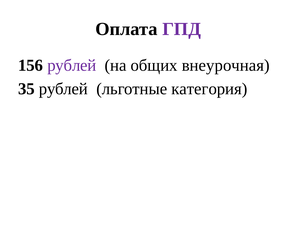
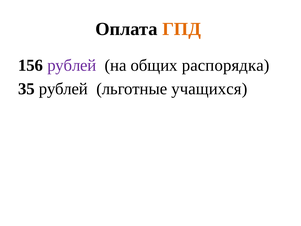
ГПД colour: purple -> orange (182, 29)
внеурочная: внеурочная -> распорядка (226, 65)
категория: категория -> учащихся (209, 89)
